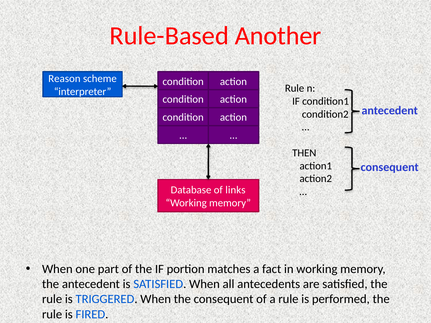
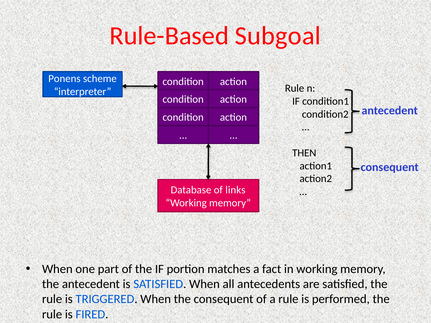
Another: Another -> Subgoal (278, 36)
Reason: Reason -> Ponens (64, 79)
